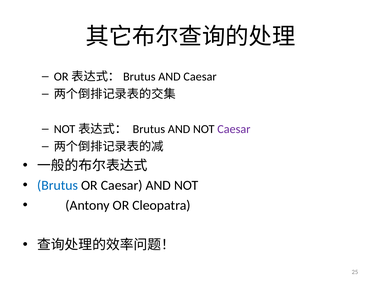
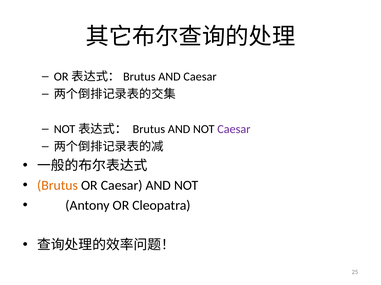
Brutus colour: blue -> orange (58, 186)
